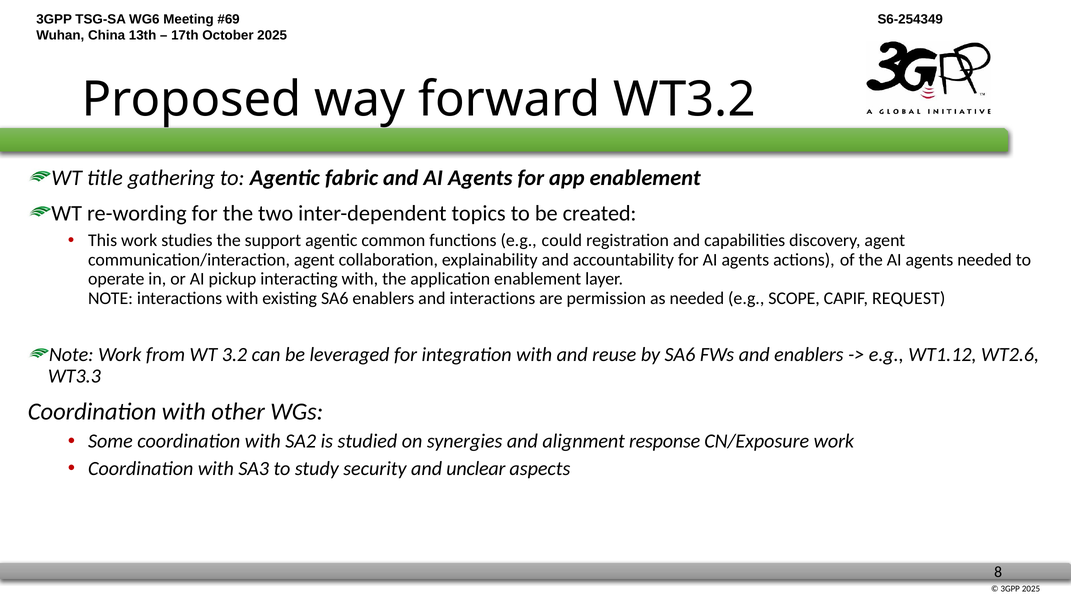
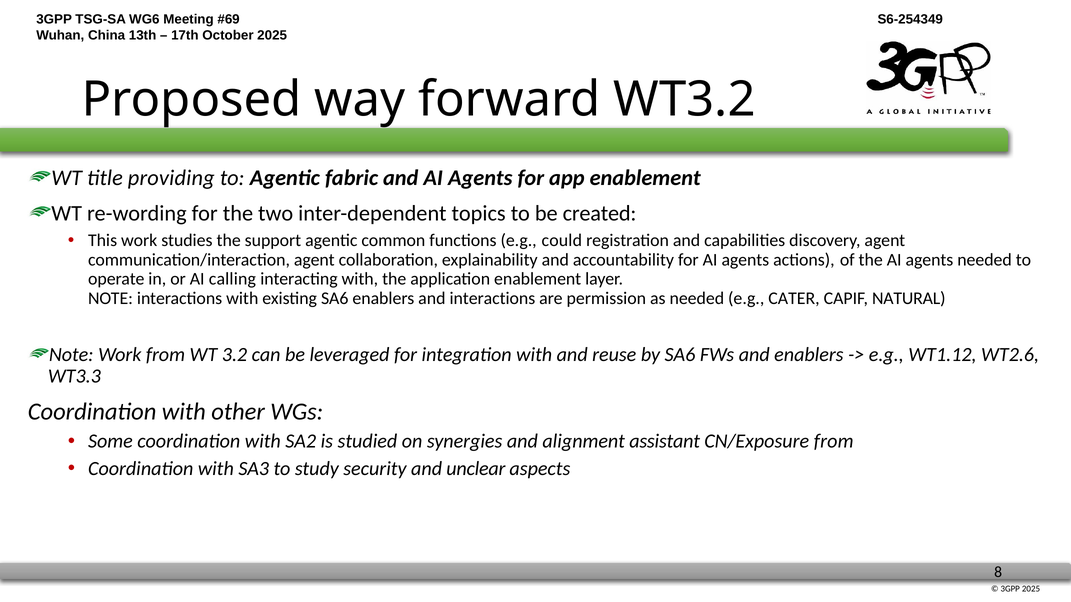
gathering: gathering -> providing (171, 178)
pickup: pickup -> calling (232, 279)
SCOPE: SCOPE -> CATER (794, 298)
REQUEST: REQUEST -> NATURAL (909, 298)
response: response -> assistant (665, 441)
CN/Exposure work: work -> from (834, 441)
